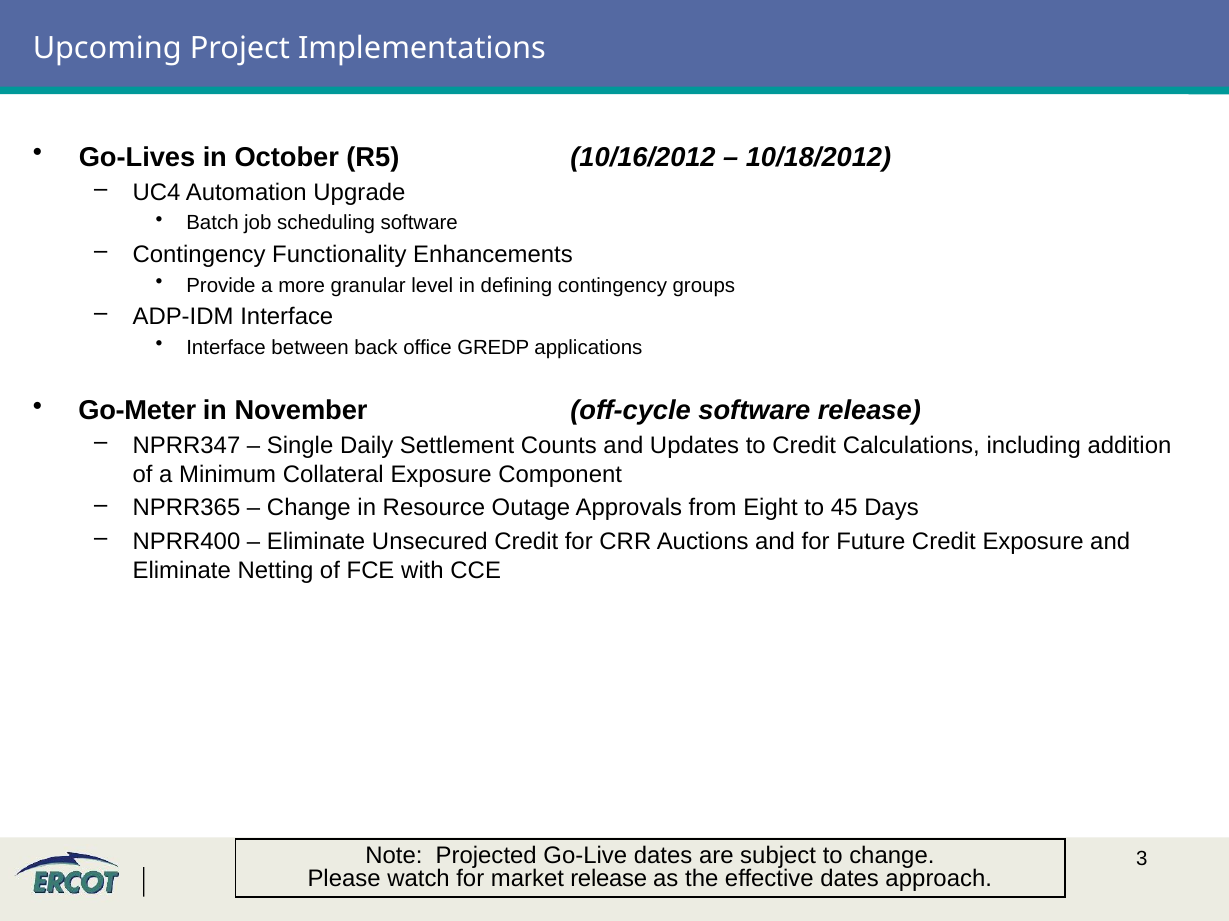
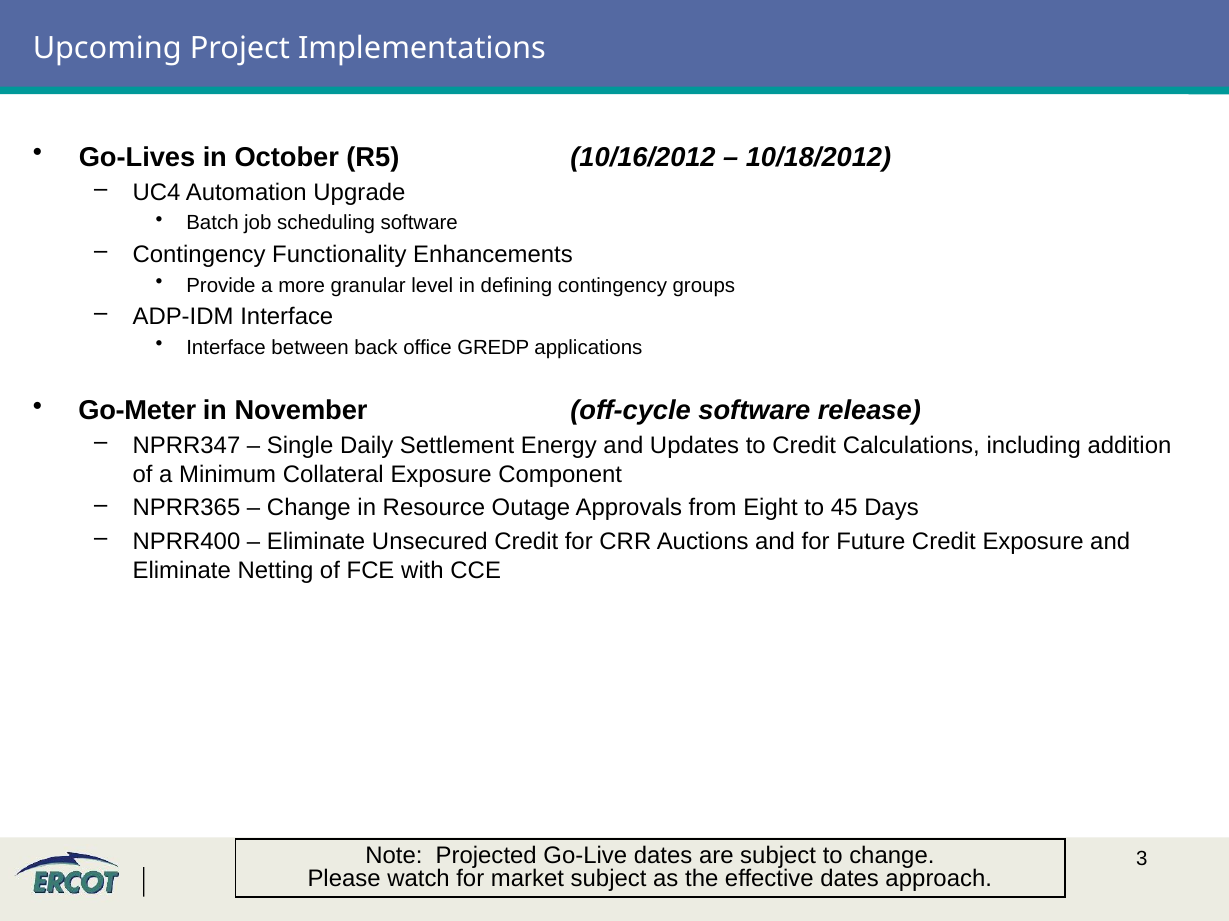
Counts: Counts -> Energy (559, 446)
market release: release -> subject (609, 879)
